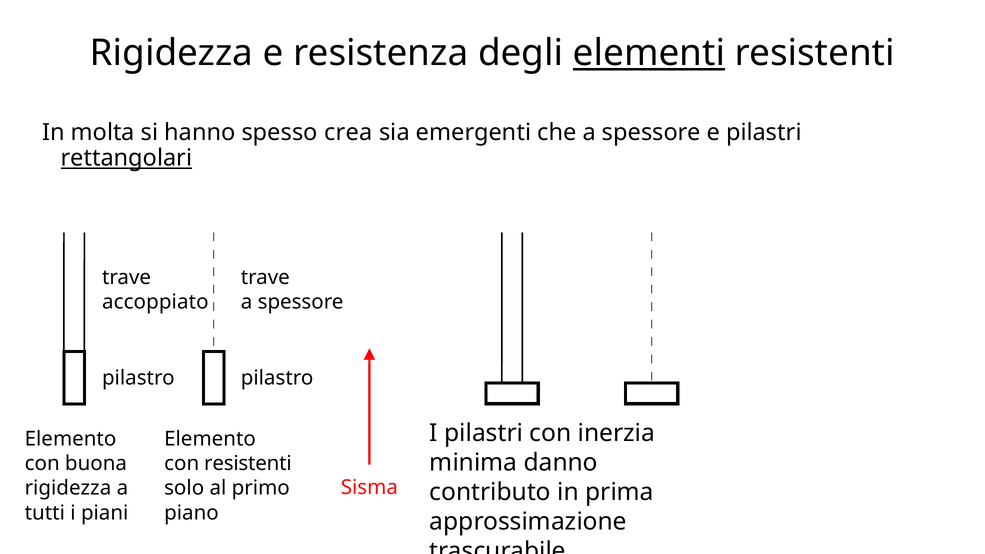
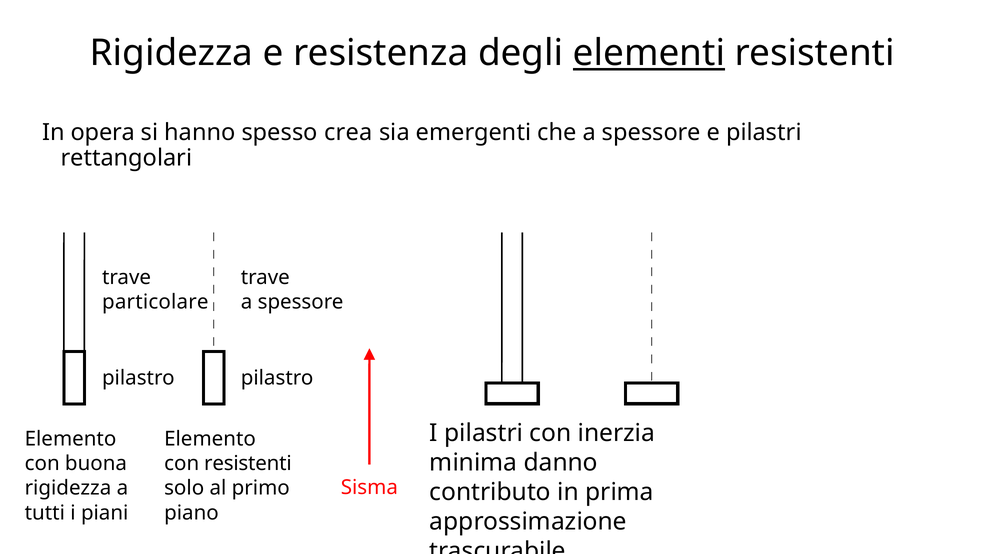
molta: molta -> opera (103, 133)
rettangolari underline: present -> none (126, 158)
accoppiato: accoppiato -> particolare (155, 302)
